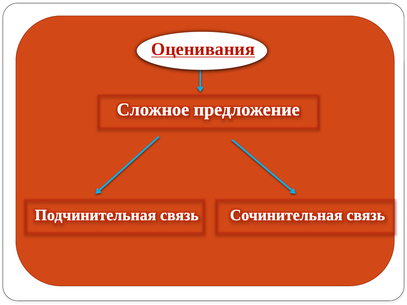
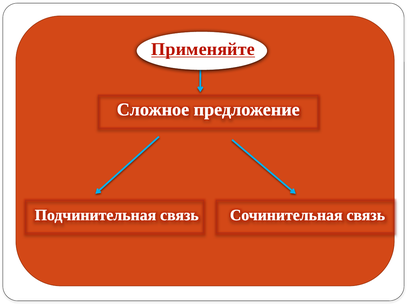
Оценивания: Оценивания -> Применяйте (203, 49)
